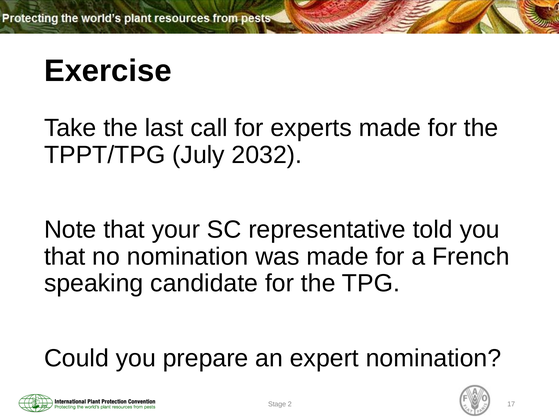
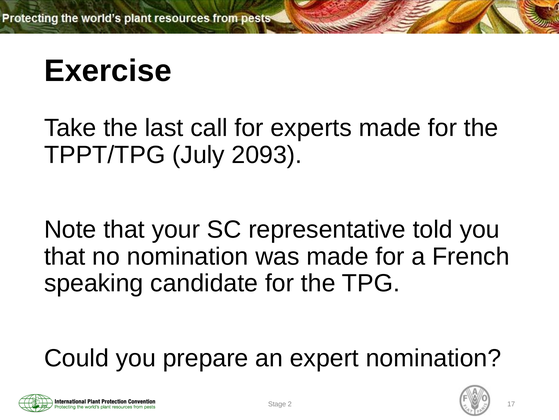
2032: 2032 -> 2093 (267, 155)
